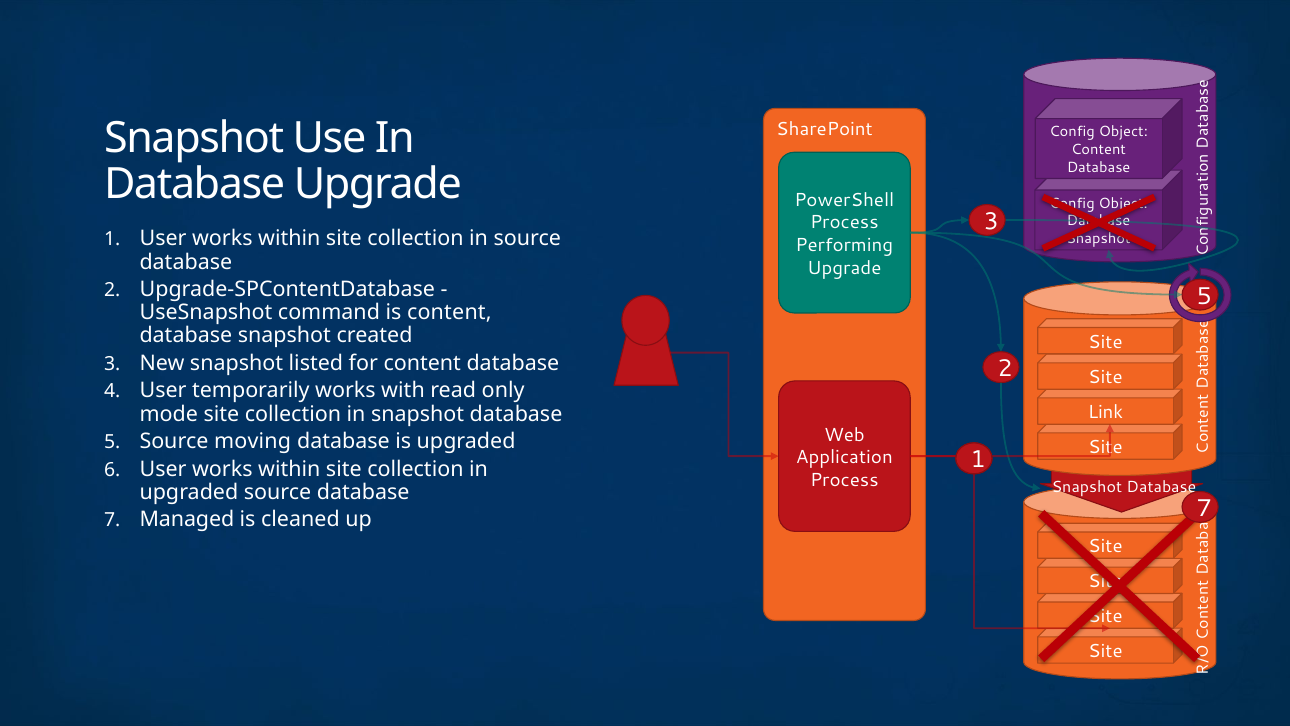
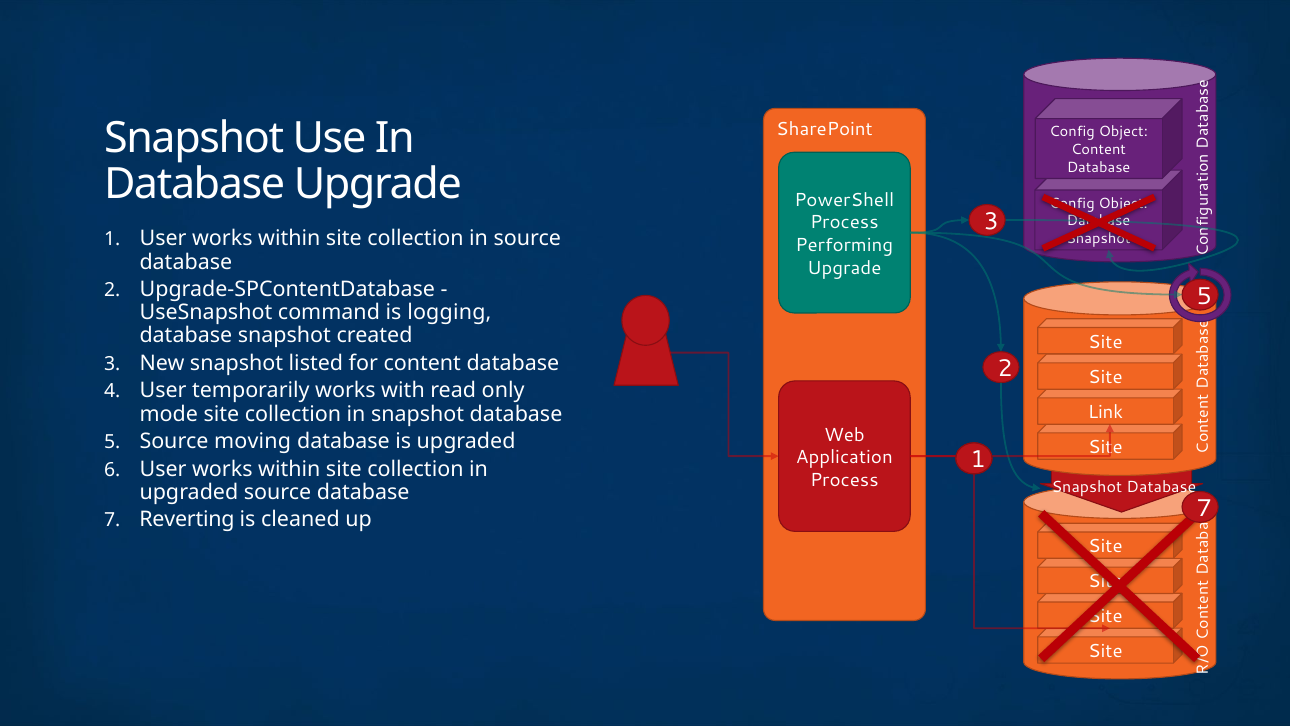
is content: content -> logging (449, 312)
Managed: Managed -> Reverting (187, 519)
